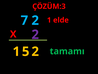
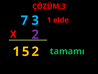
7 2: 2 -> 3 (35, 20)
